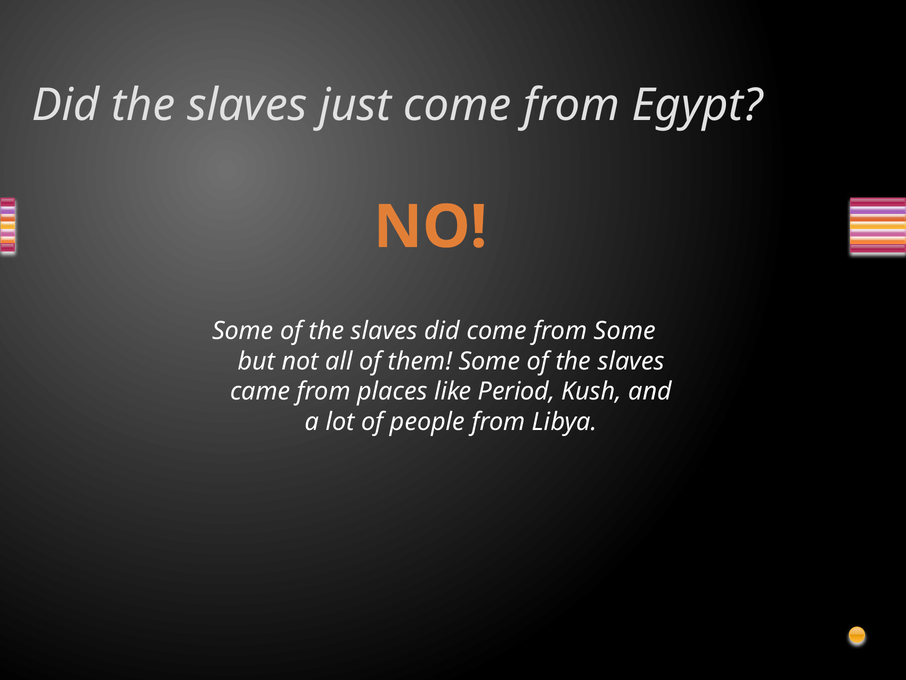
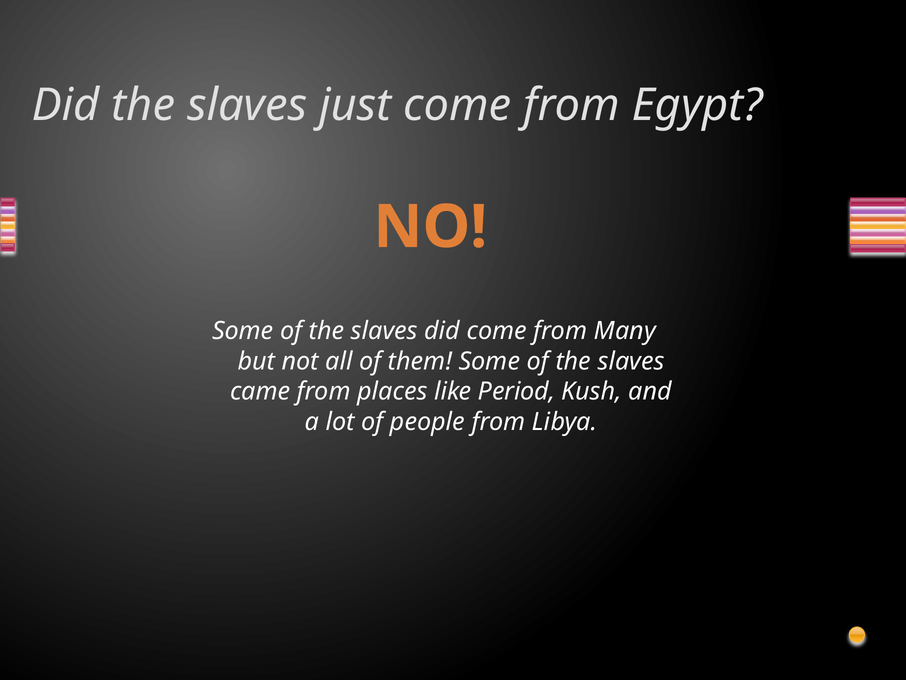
from Some: Some -> Many (625, 331)
